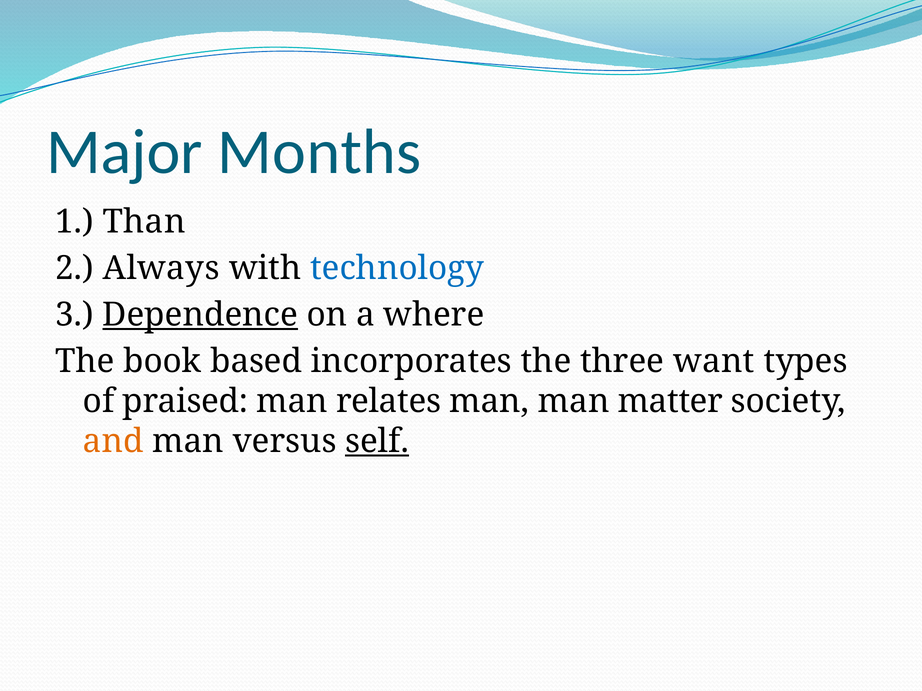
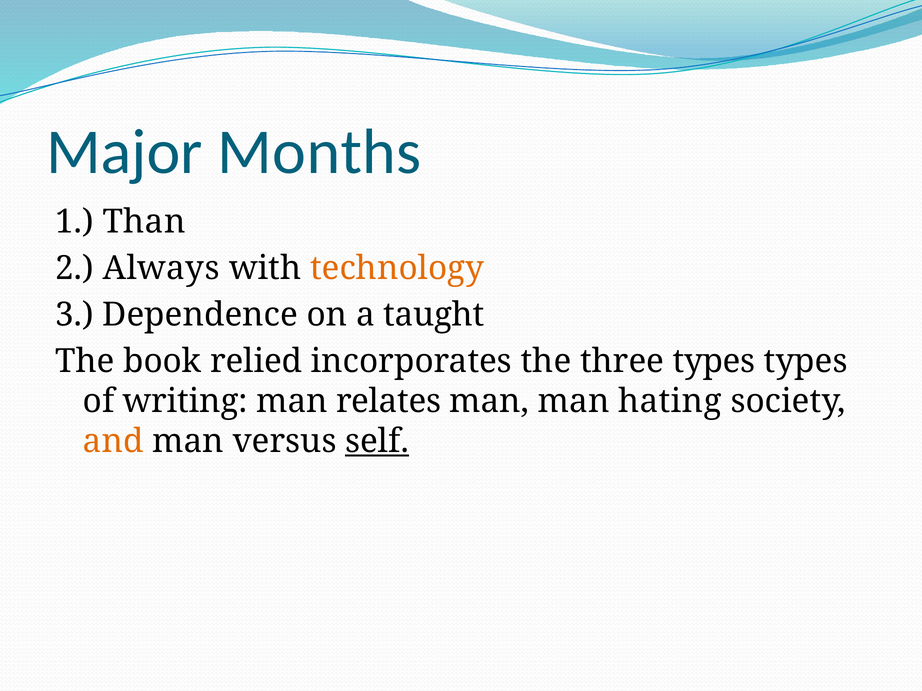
technology colour: blue -> orange (397, 269)
Dependence underline: present -> none (200, 315)
where: where -> taught (434, 315)
based: based -> relied (256, 362)
three want: want -> types (714, 362)
praised: praised -> writing (185, 402)
matter: matter -> hating (670, 402)
